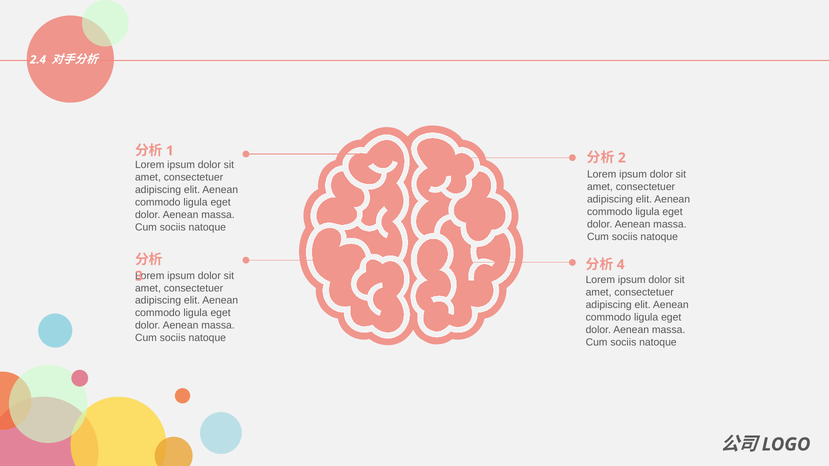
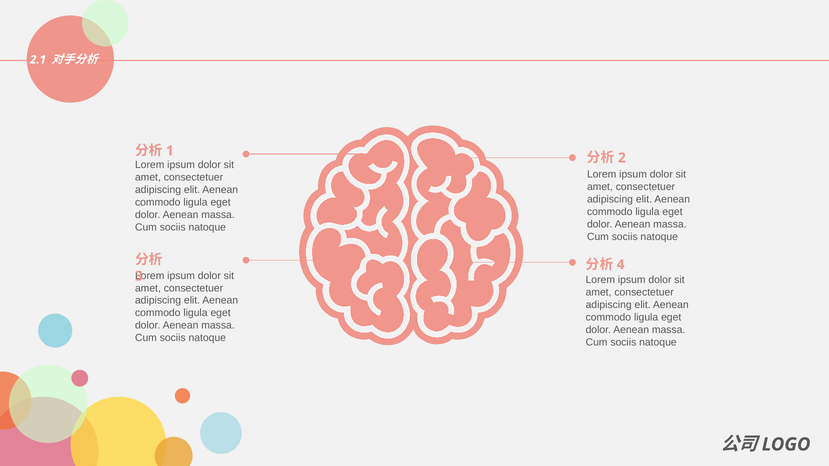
2.4: 2.4 -> 2.1 (38, 60)
